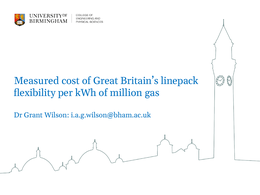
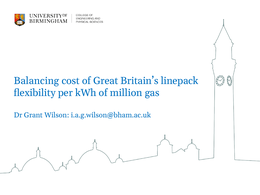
Measured: Measured -> Balancing (37, 81)
